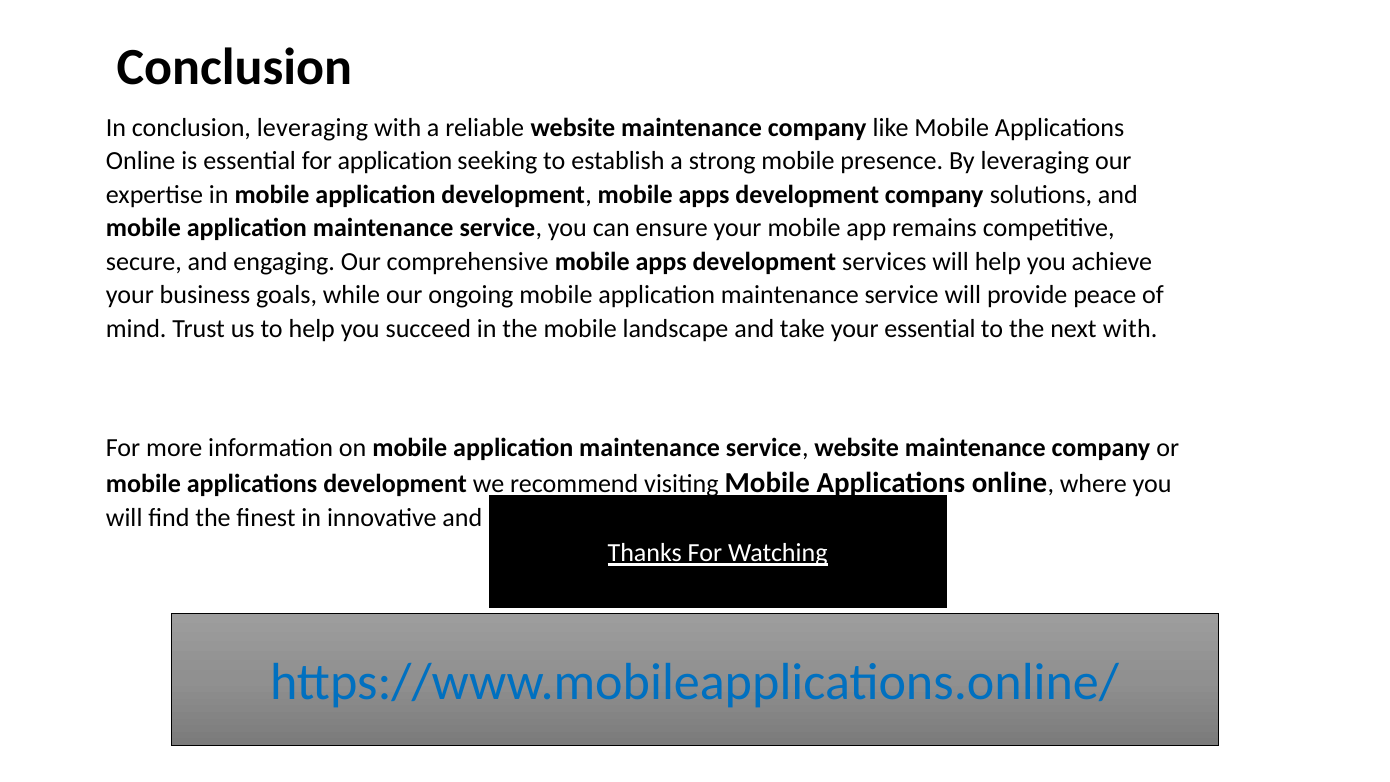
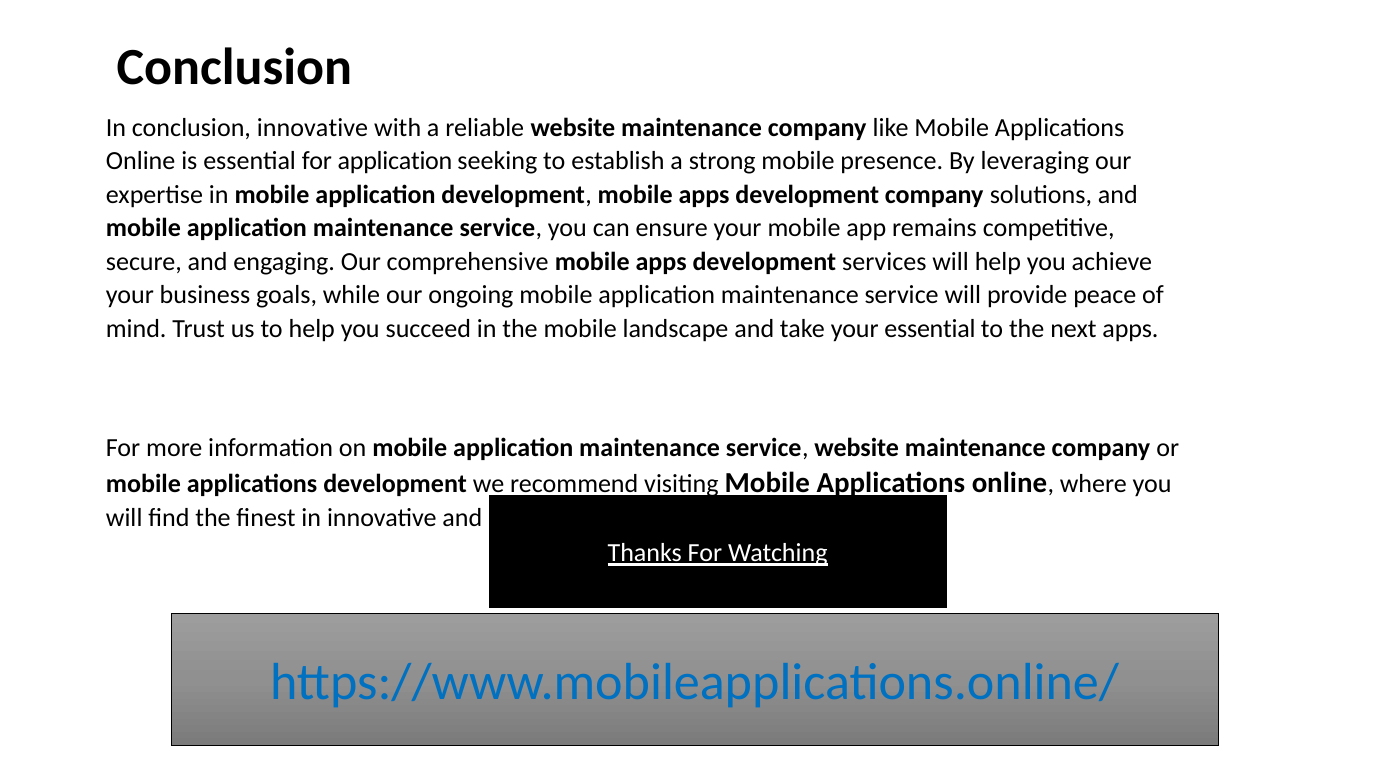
conclusion leveraging: leveraging -> innovative (312, 128)
next with: with -> apps (1130, 328)
